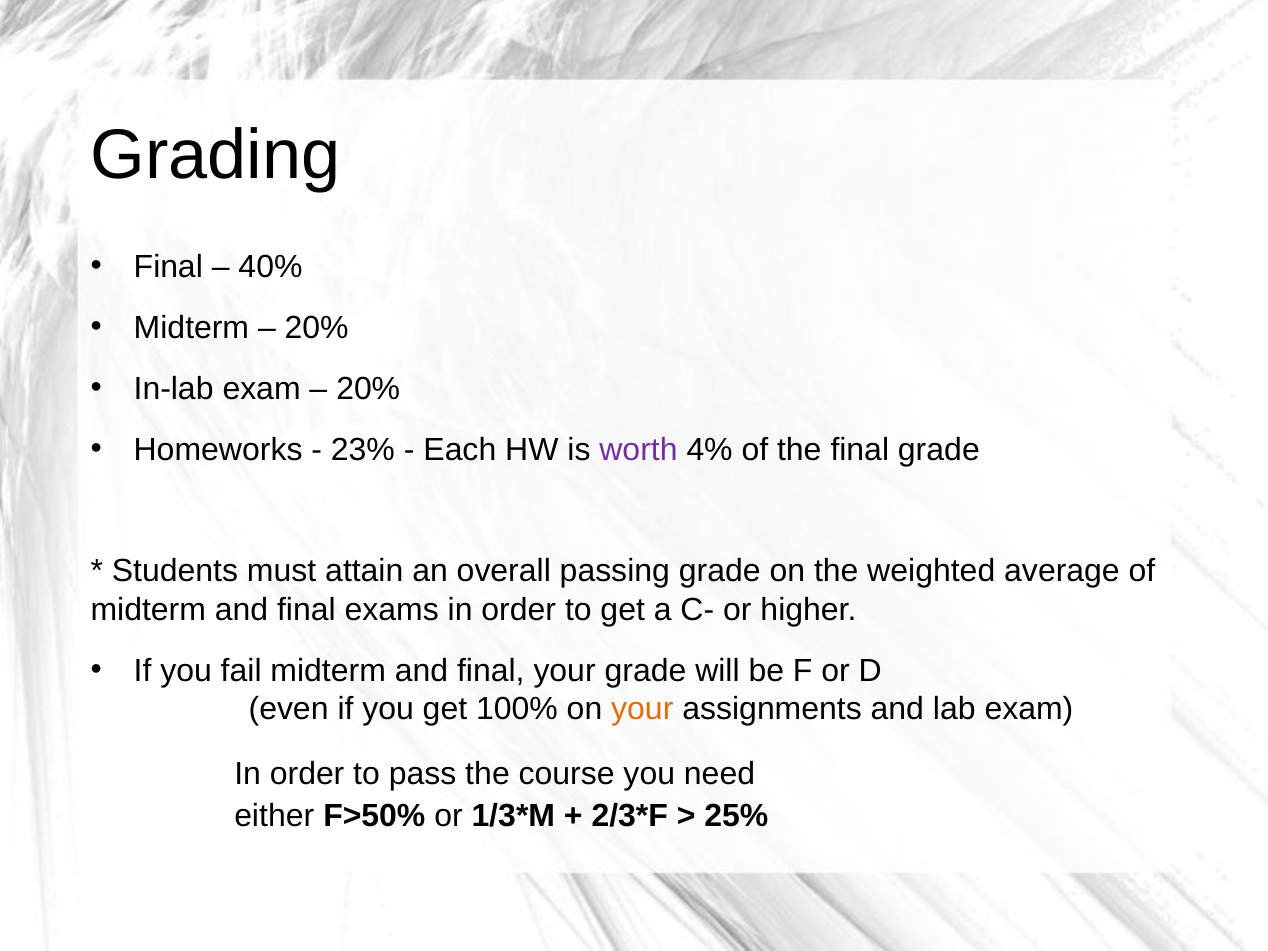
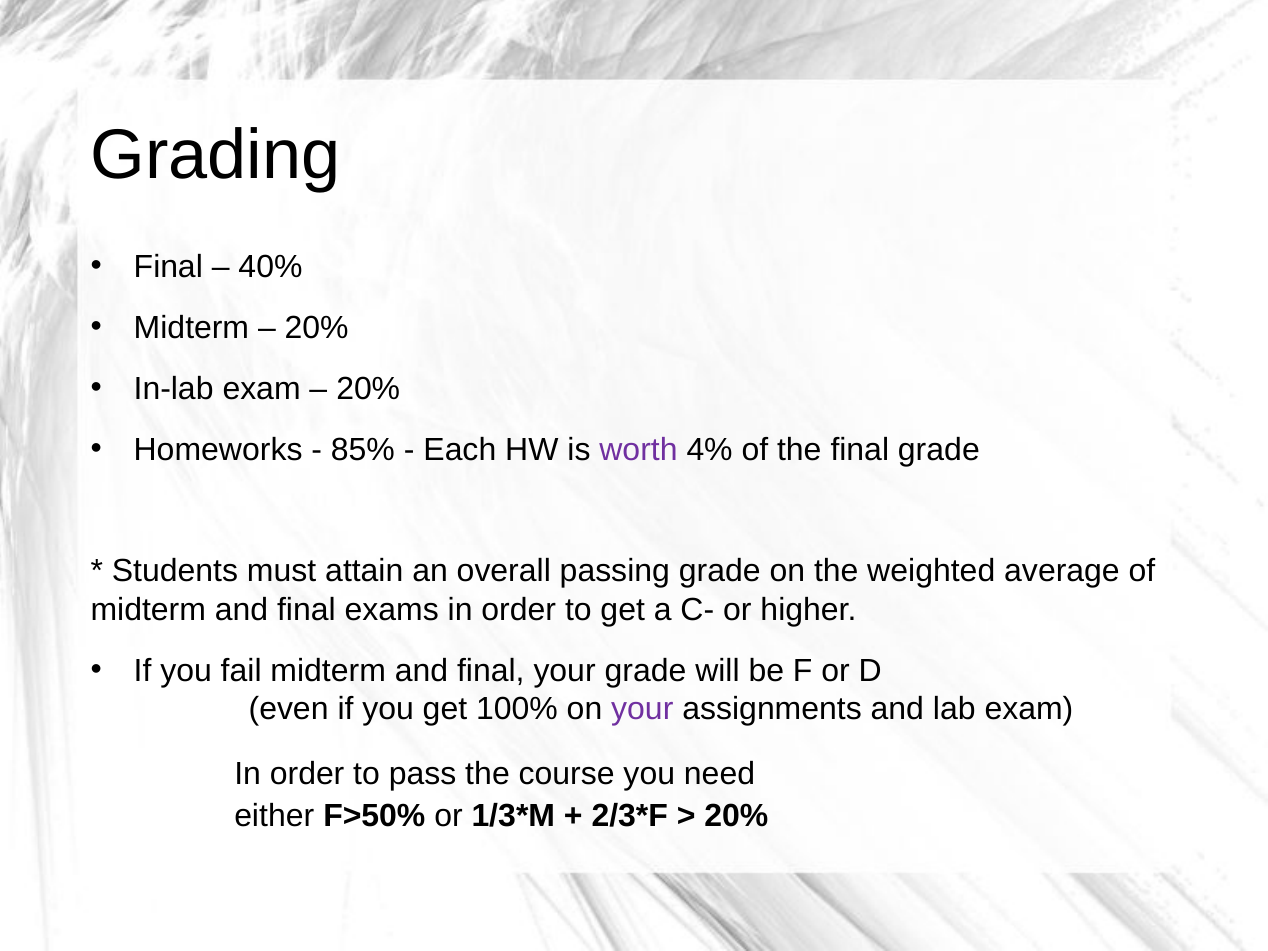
23%: 23% -> 85% (363, 449)
your colour: orange -> purple (642, 709)
25%: 25% -> 20% (736, 816)
